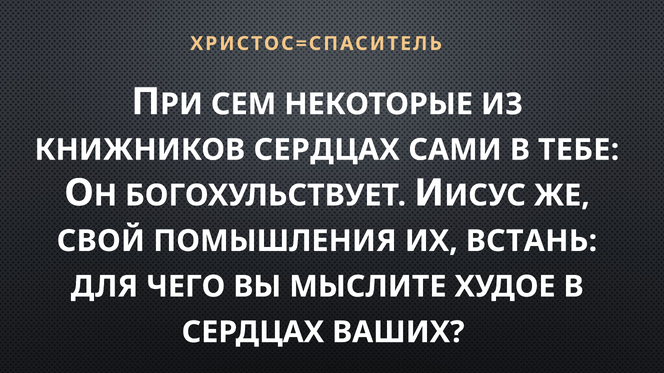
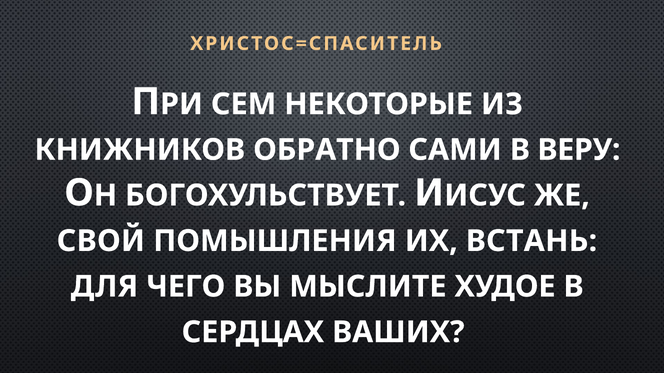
КНИЖНИКОВ СЕРДЦАХ: СЕРДЦАХ -> ОБРАТНО (327, 150)
ТЕБЕ: ТЕБЕ -> ВЕРУ (579, 150)
